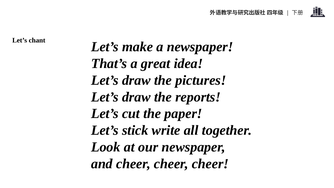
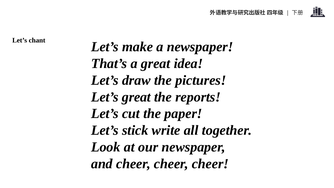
draw: draw -> great (136, 97)
